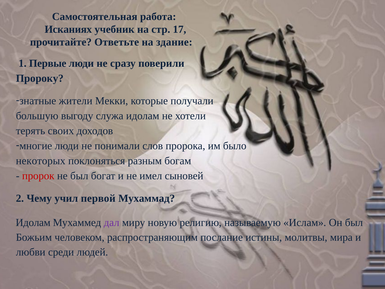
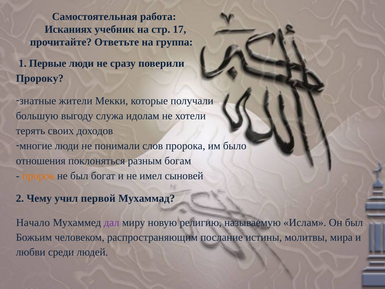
здание: здание -> группа (174, 42)
некоторых: некоторых -> отношения (41, 161)
пророк colour: red -> orange (38, 176)
Идолам: Идолам -> Начало (33, 222)
